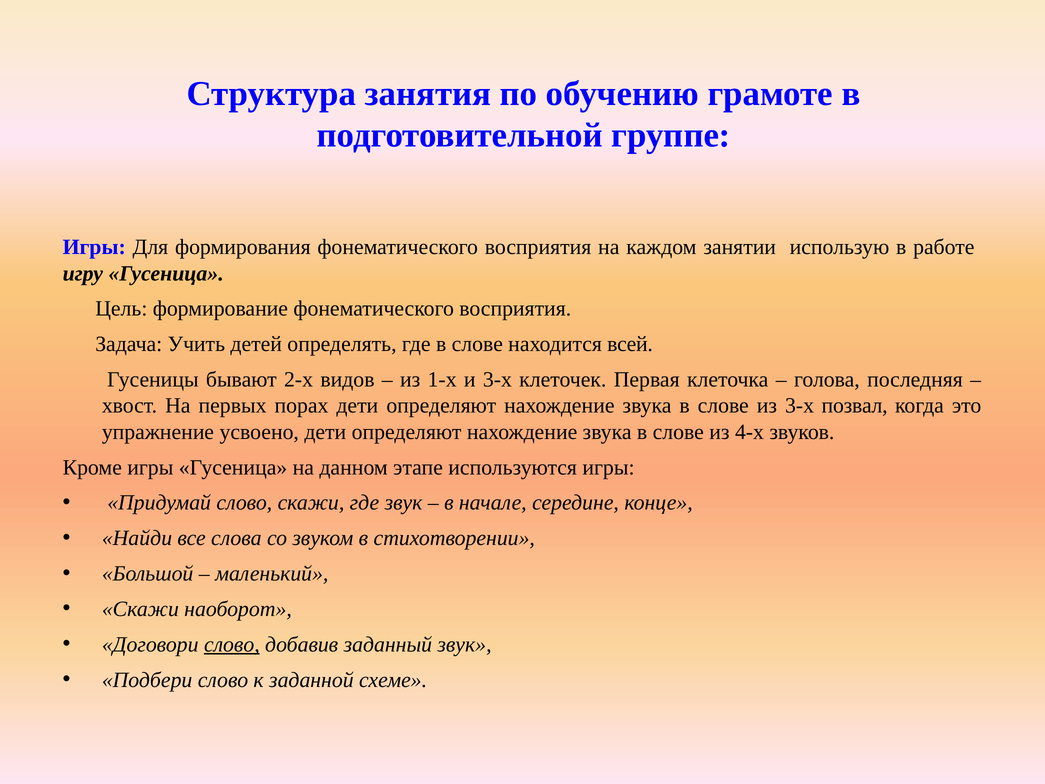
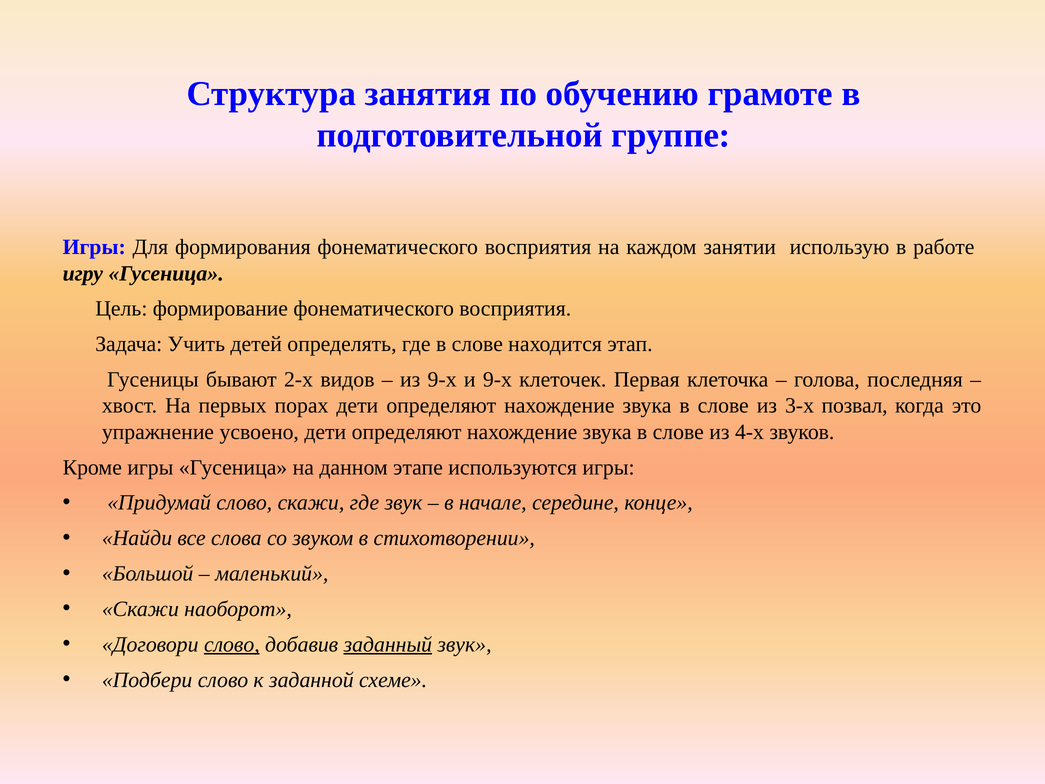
всей: всей -> этап (630, 344)
из 1-х: 1-х -> 9-х (442, 380)
и 3-х: 3-х -> 9-х (497, 380)
заданный underline: none -> present (388, 644)
